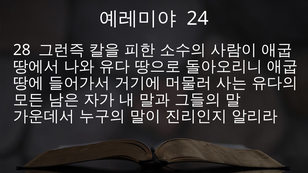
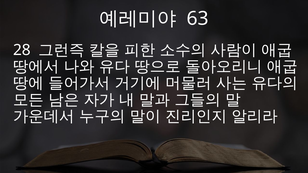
24: 24 -> 63 (198, 19)
